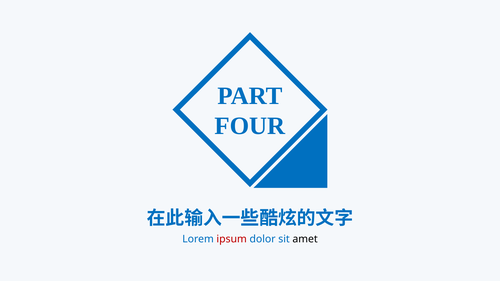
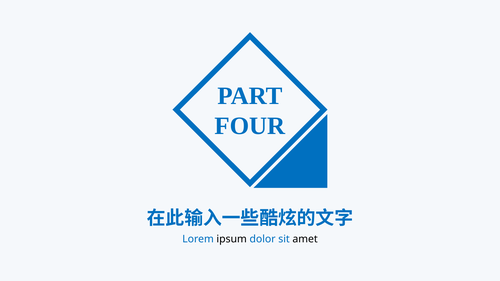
ipsum colour: red -> black (232, 239)
